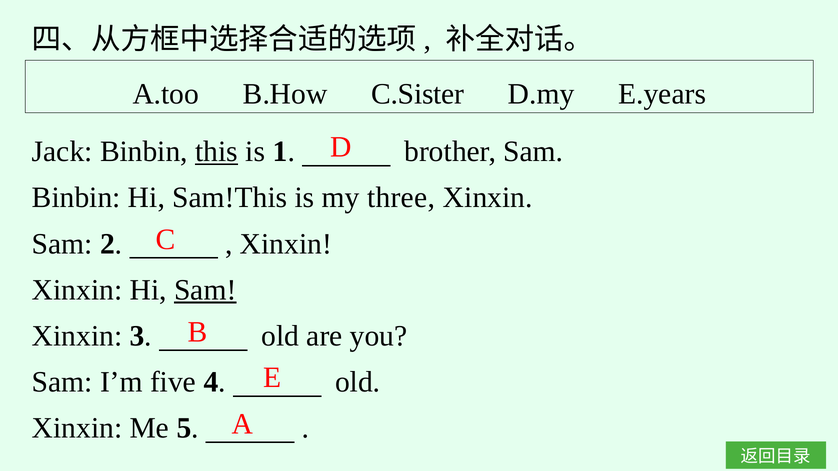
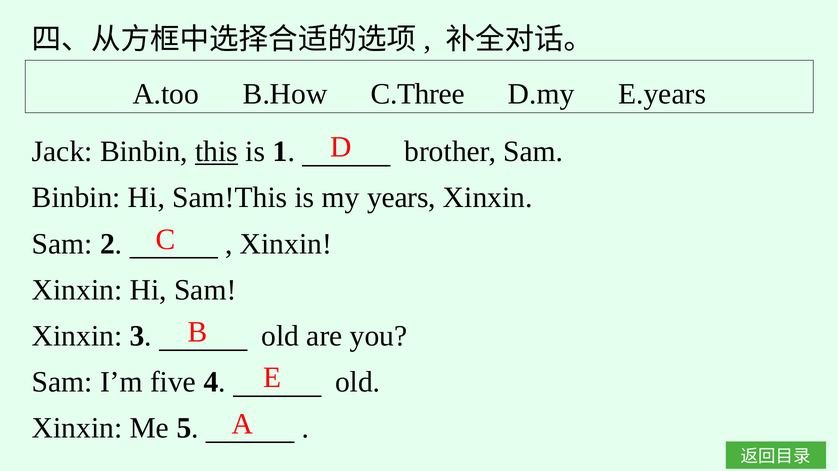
C.Sister: C.Sister -> C.Three (418, 94)
three: three -> years (401, 198)
Sam underline: present -> none (205, 290)
